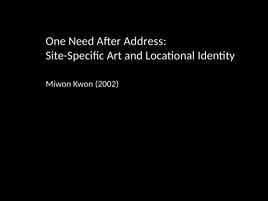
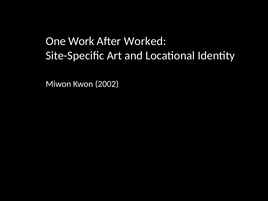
Need: Need -> Work (81, 41)
Address: Address -> Worked (145, 41)
